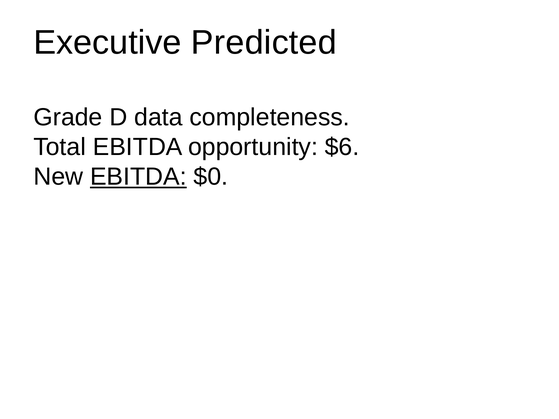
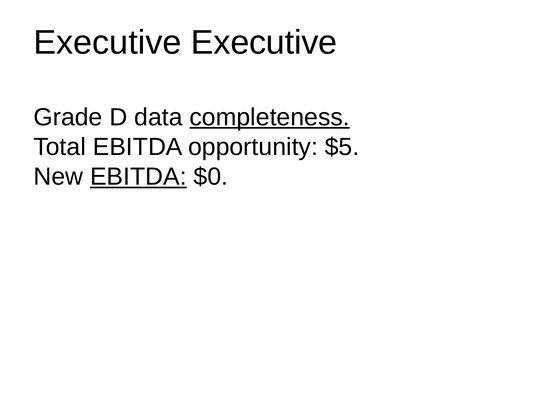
Executive Predicted: Predicted -> Executive (264, 42)
completeness underline: none -> present (270, 117)
$6: $6 -> $5 (342, 147)
